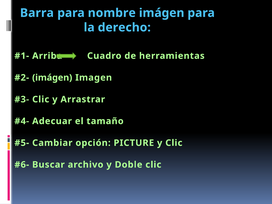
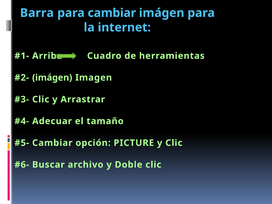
para nombre: nombre -> cambiar (112, 13)
derecho: derecho -> internet (124, 27)
